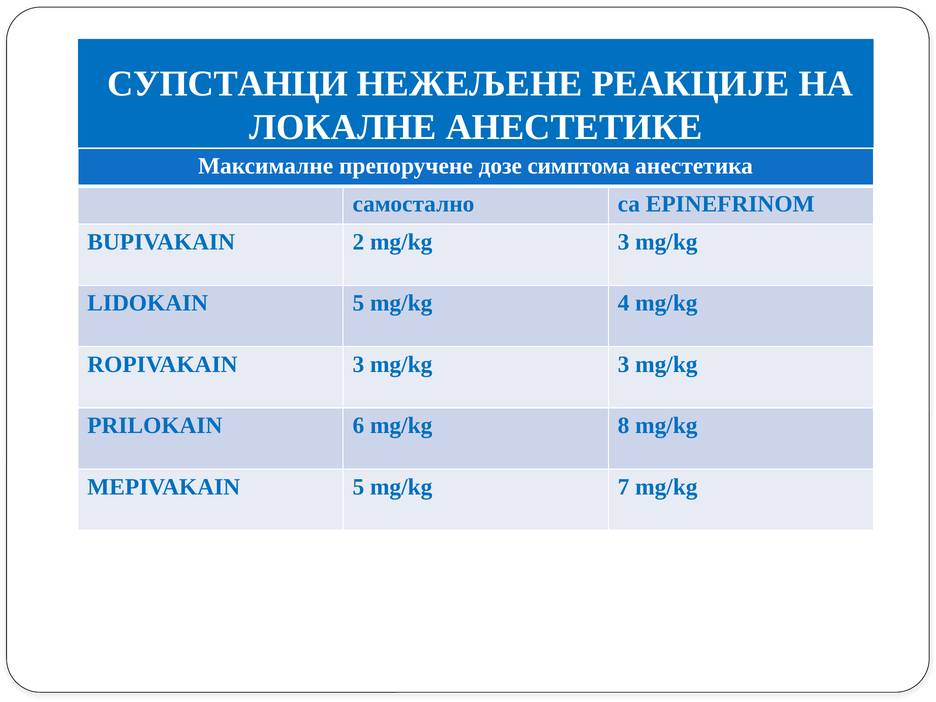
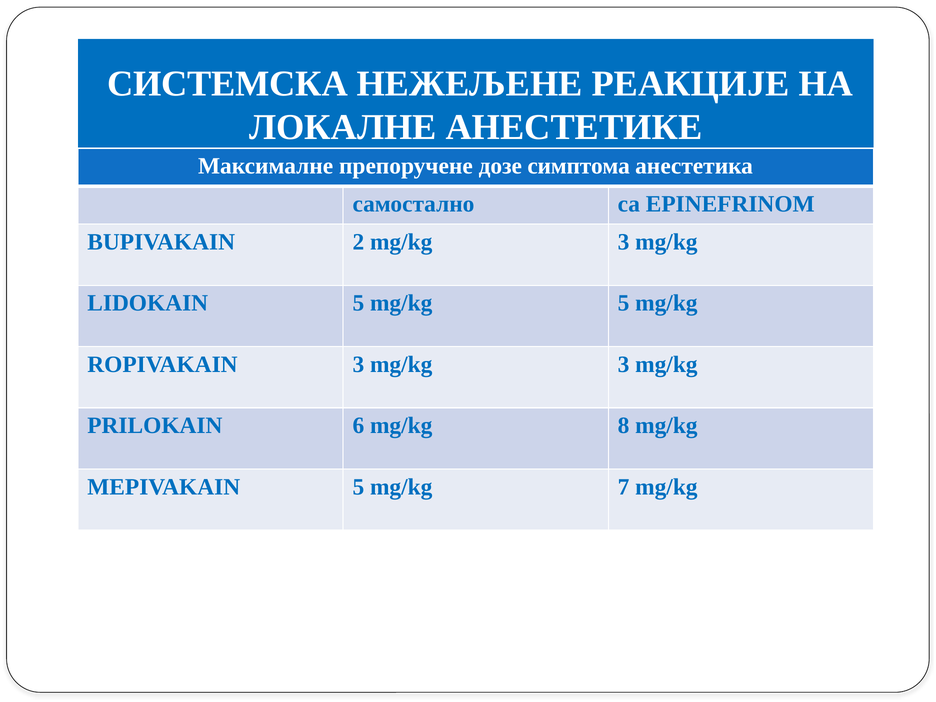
СУПСТАНЦИ: СУПСТАНЦИ -> СИСТЕМСКА (228, 84)
mg/kg 4: 4 -> 5 (624, 303)
